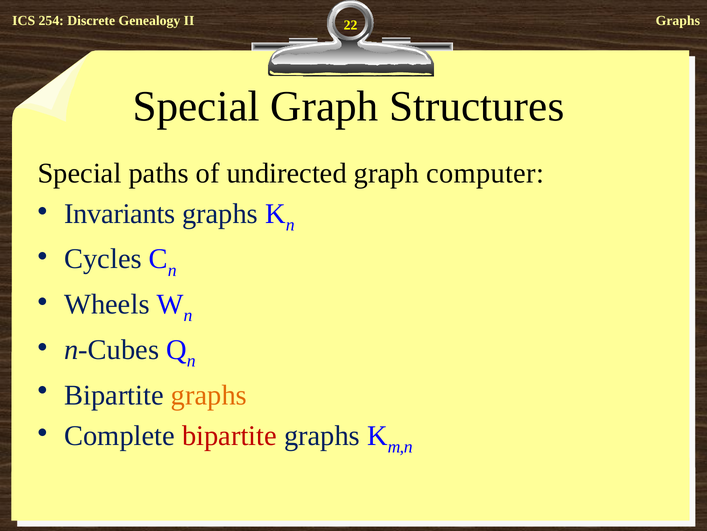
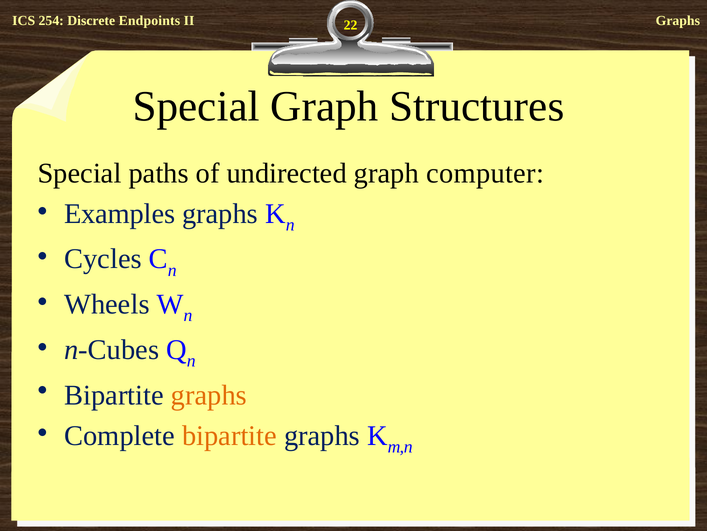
Genealogy: Genealogy -> Endpoints (149, 21)
Invariants: Invariants -> Examples (120, 213)
bipartite colour: red -> orange (229, 435)
